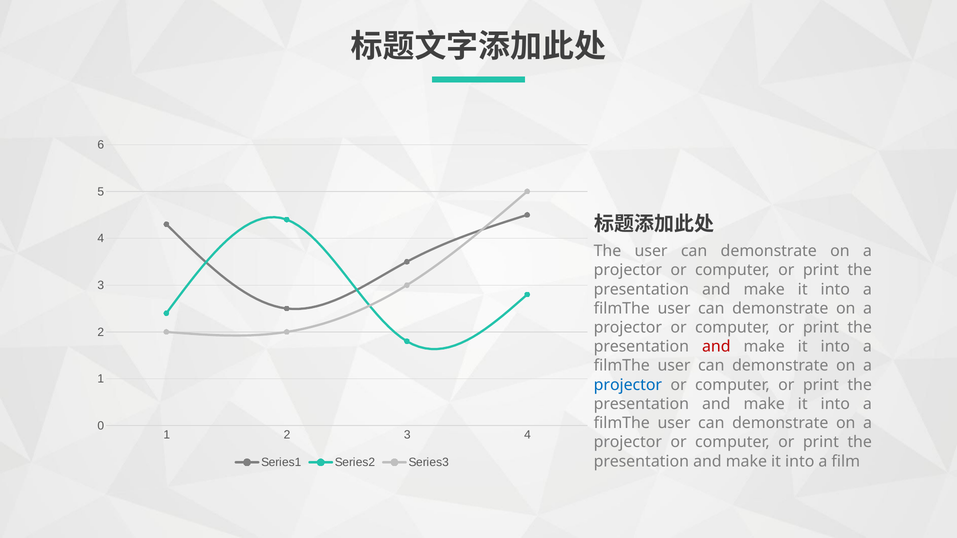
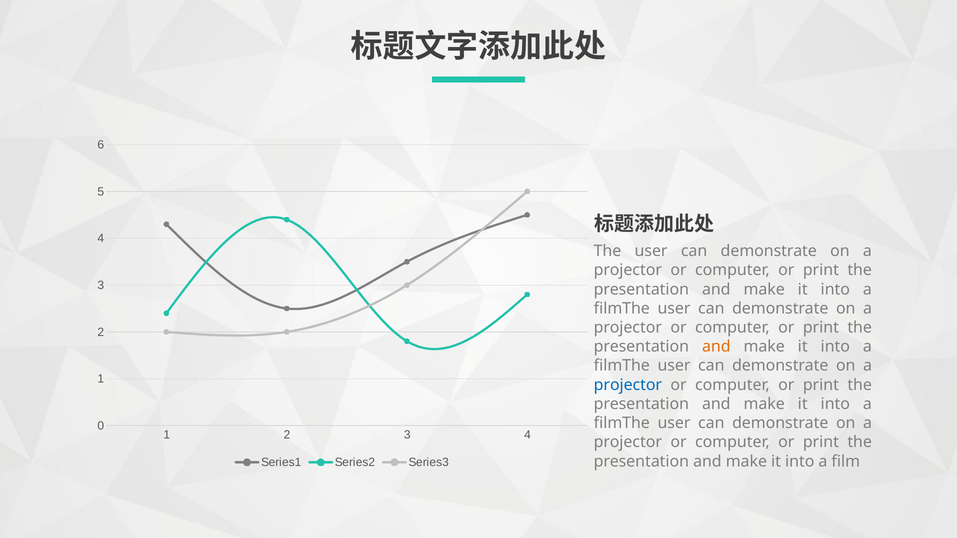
and colour: red -> orange (716, 347)
